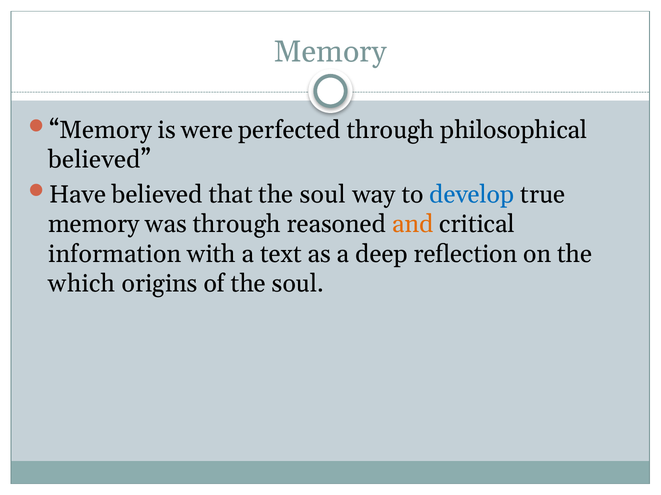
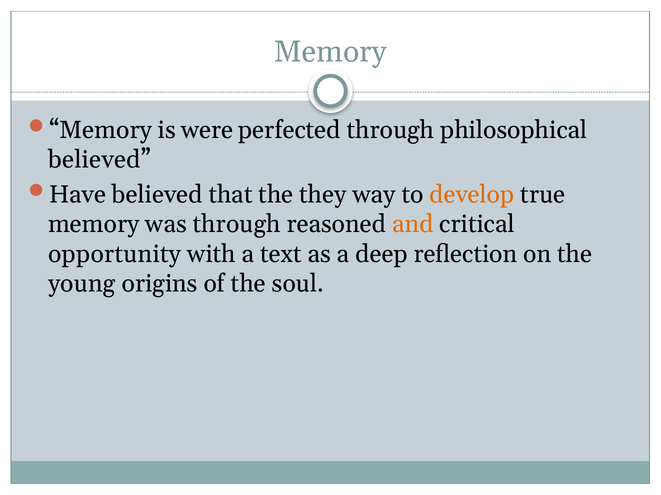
that the soul: soul -> they (323, 195)
develop colour: blue -> orange (472, 195)
information: information -> opportunity (115, 254)
which: which -> young (82, 284)
